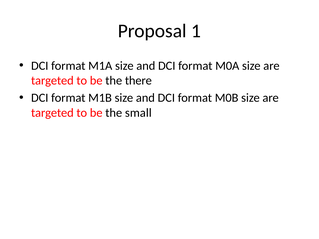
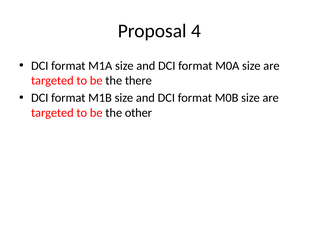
1: 1 -> 4 (196, 31)
small: small -> other (138, 113)
